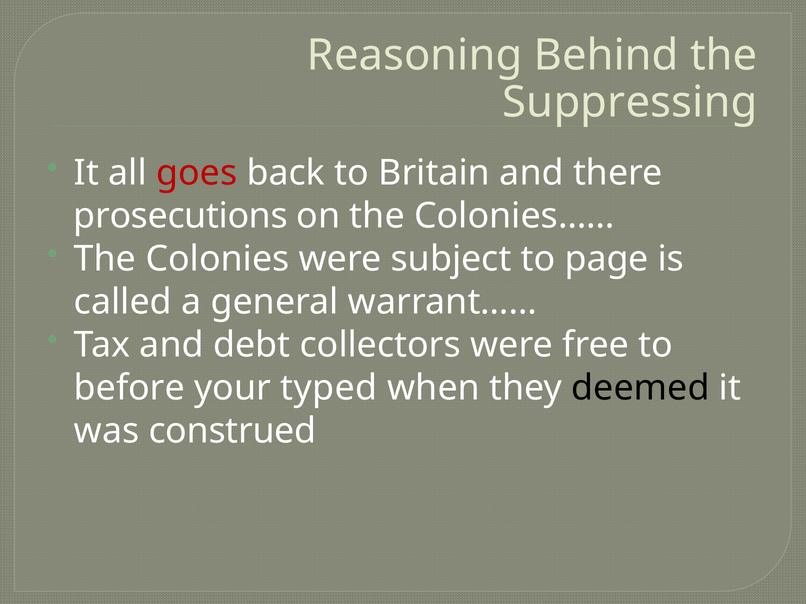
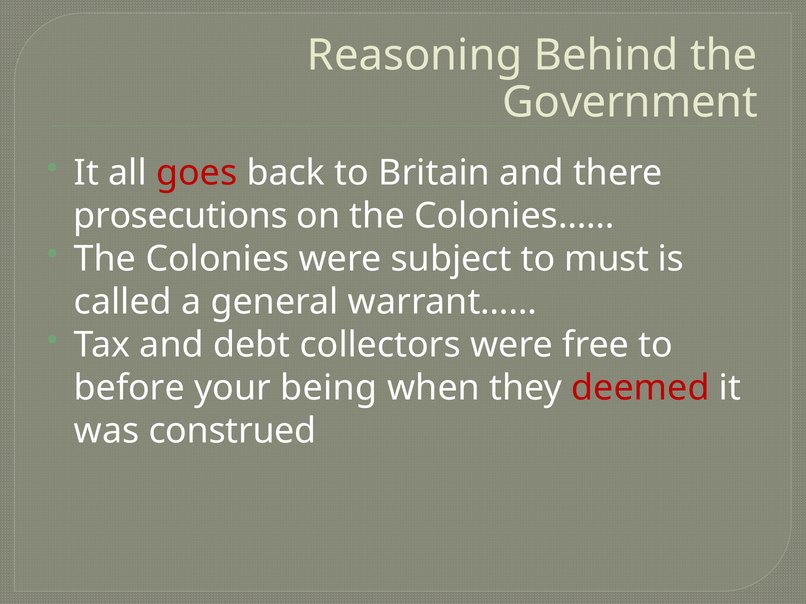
Suppressing: Suppressing -> Government (630, 103)
page: page -> must (607, 259)
typed: typed -> being (329, 388)
deemed colour: black -> red (640, 388)
